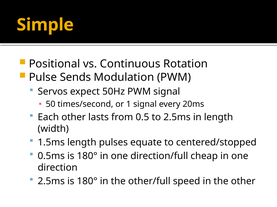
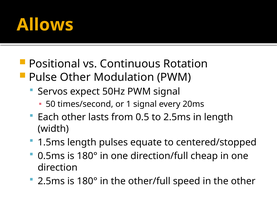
Simple: Simple -> Allows (45, 25)
Pulse Sends: Sends -> Other (75, 77)
